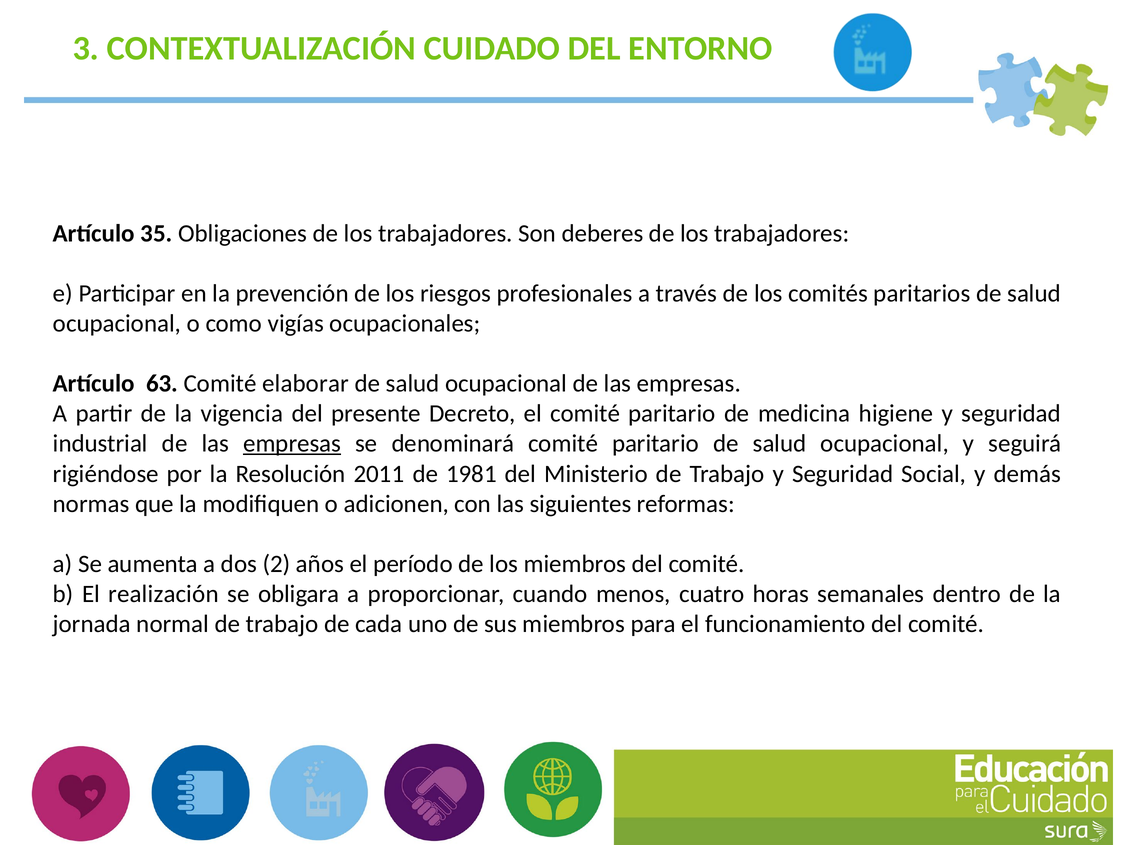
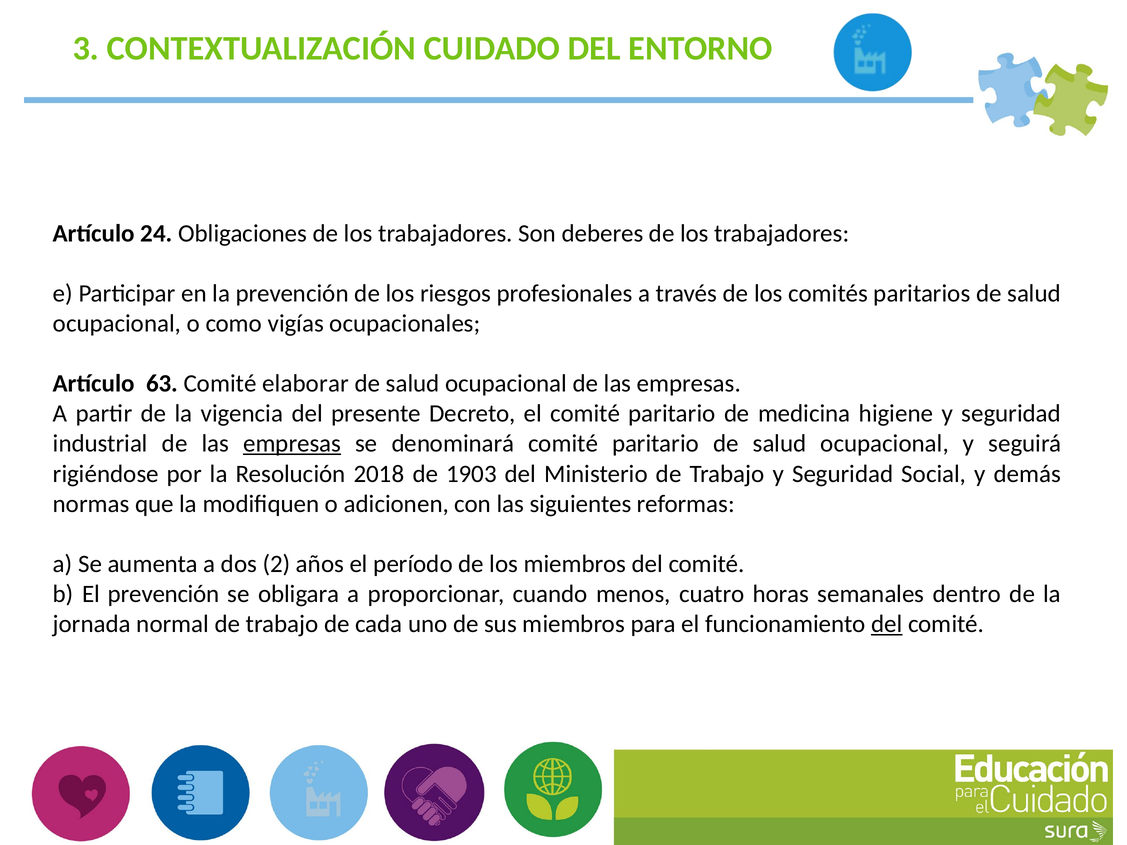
35: 35 -> 24 (156, 234)
2011: 2011 -> 2018 (379, 474)
1981: 1981 -> 1903 (471, 474)
El realización: realización -> prevención (164, 594)
del underline: none -> present (887, 624)
